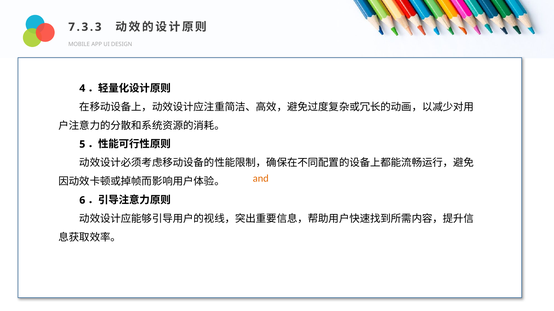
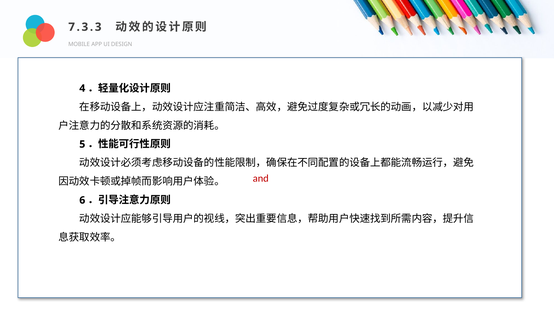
and colour: orange -> red (261, 179)
